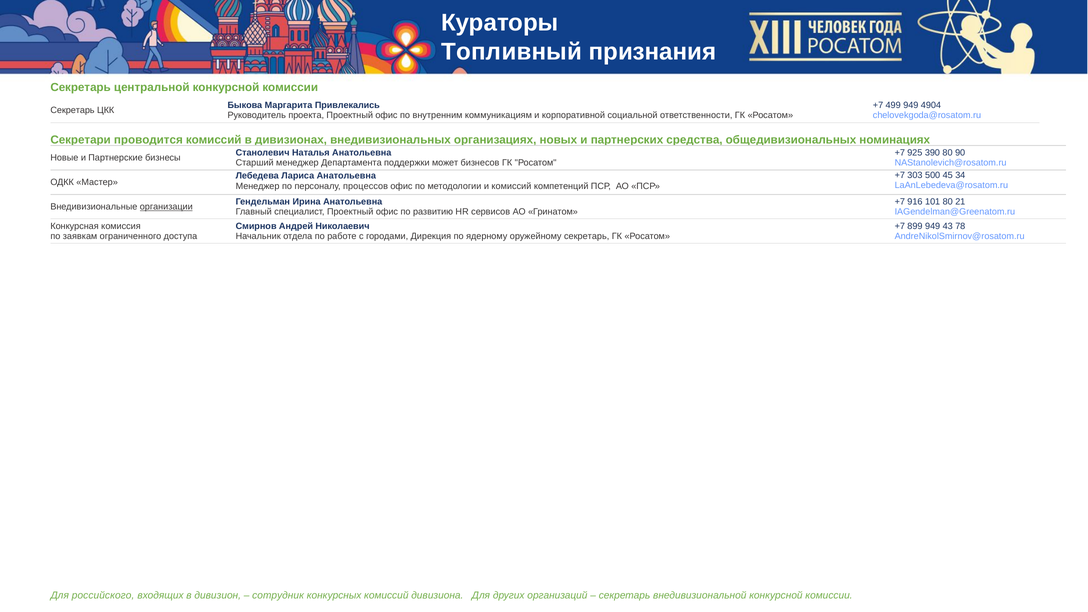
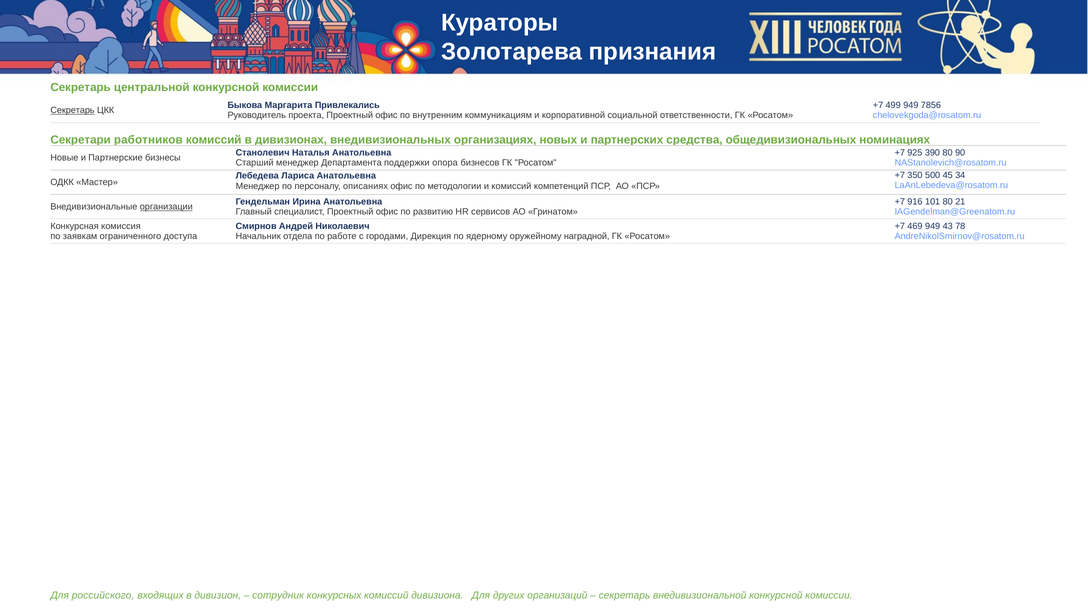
Топливный: Топливный -> Золотарева (512, 52)
4904: 4904 -> 7856 (931, 105)
Секретарь underline: none -> present (73, 110)
проводится: проводится -> работников (148, 140)
может: может -> опора (445, 163)
303: 303 -> 350 (915, 175)
процессов: процессов -> описаниях (366, 186)
899: 899 -> 469 (915, 226)
оружейному секретарь: секретарь -> наградной (587, 236)
